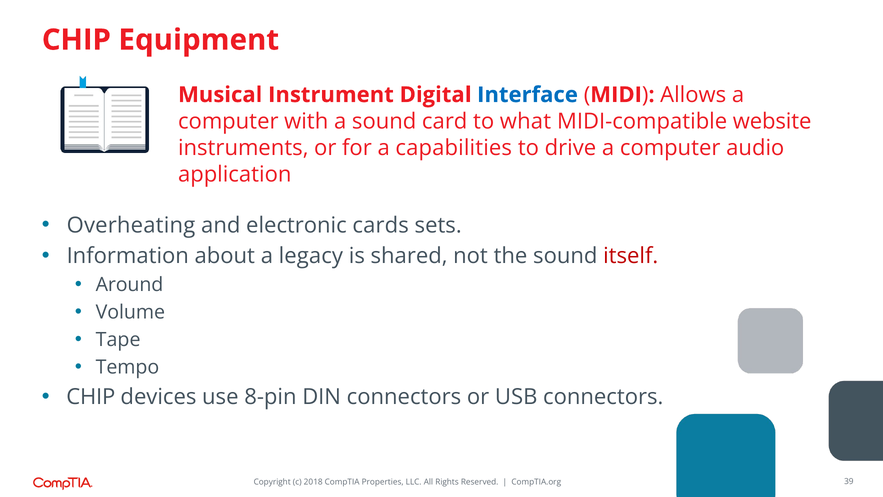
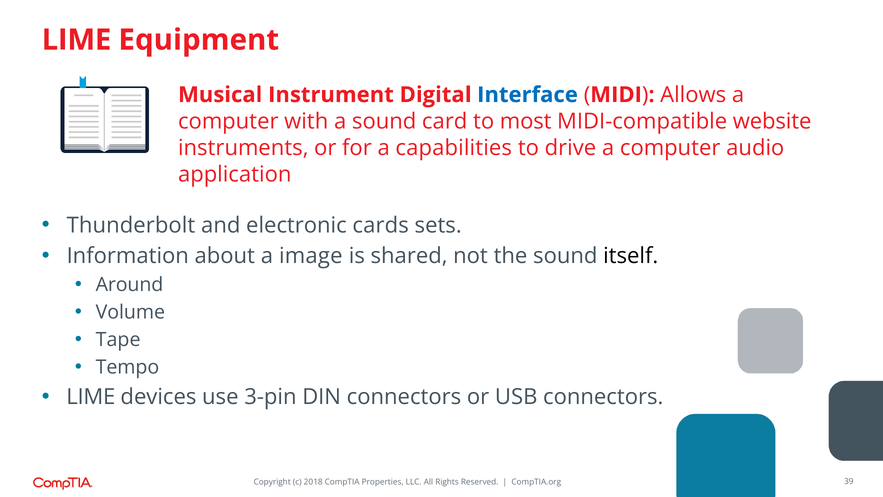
CHIP: CHIP -> LIME (76, 40)
what: what -> most (526, 121)
Overheating: Overheating -> Thunderbolt (131, 225)
legacy: legacy -> image (311, 256)
itself colour: red -> black (631, 256)
CHIP: CHIP -> LIME (91, 397)
8-pin: 8-pin -> 3-pin (270, 397)
